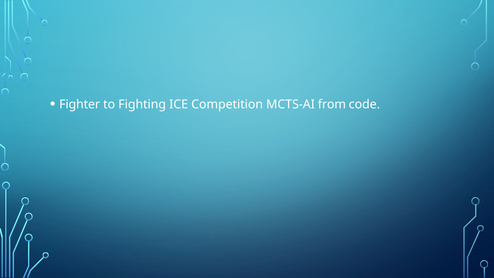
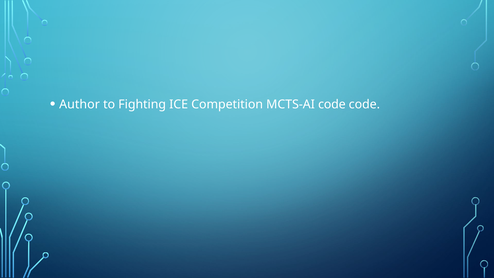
Fighter: Fighter -> Author (80, 104)
MCTS-AI from: from -> code (332, 104)
